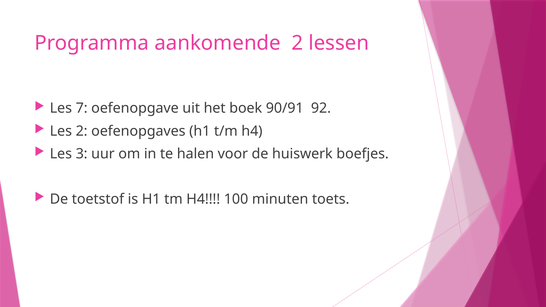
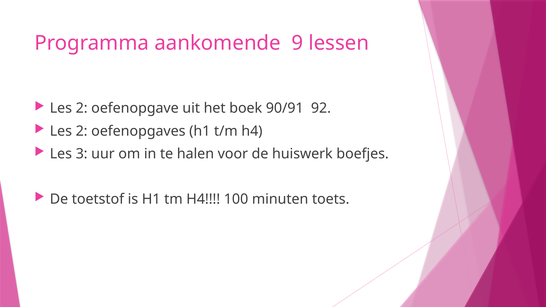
aankomende 2: 2 -> 9 (297, 43)
7: 7 -> 2 (82, 108)
